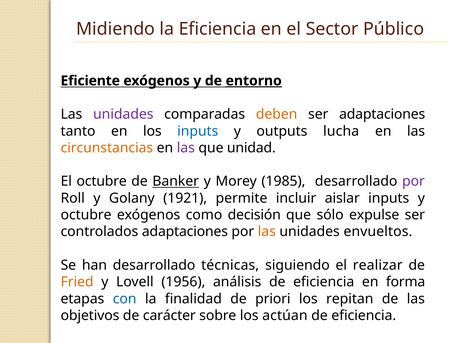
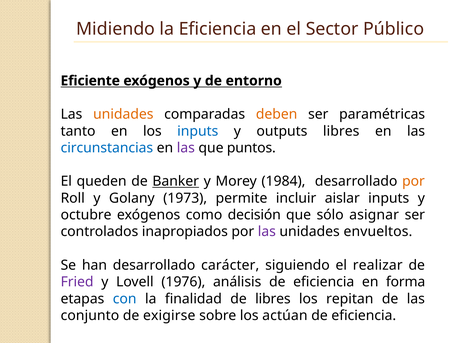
entorno underline: present -> none (254, 81)
unidades colour: purple -> orange (123, 114)
ser adaptaciones: adaptaciones -> paramétricas (382, 114)
outputs lucha: lucha -> libres (341, 131)
circunstancias colour: orange -> blue (107, 148)
unidad: unidad -> puntos (251, 148)
El octubre: octubre -> queden (102, 181)
1985: 1985 -> 1984 (283, 181)
por colour: purple -> orange (413, 181)
1921: 1921 -> 1973 (185, 198)
expulse: expulse -> asignar (374, 215)
controlados adaptaciones: adaptaciones -> inapropiados (185, 232)
las colour: orange -> purple (267, 232)
técnicas: técnicas -> carácter (230, 265)
Fried colour: orange -> purple (77, 282)
1956: 1956 -> 1976 (183, 282)
de priori: priori -> libres (273, 299)
objetivos: objetivos -> conjunto (90, 315)
carácter: carácter -> exigirse (169, 315)
